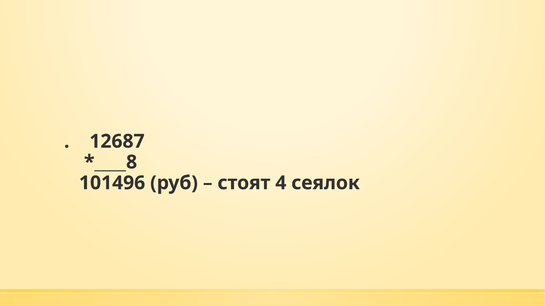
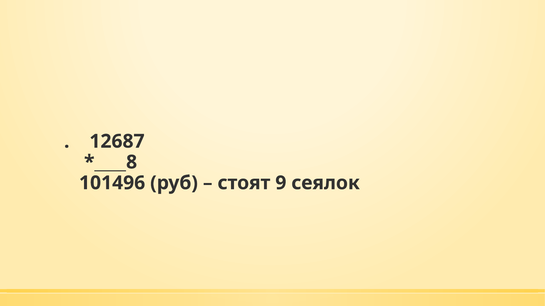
4: 4 -> 9 (281, 183)
